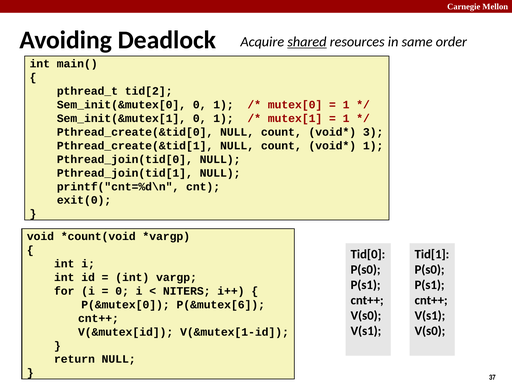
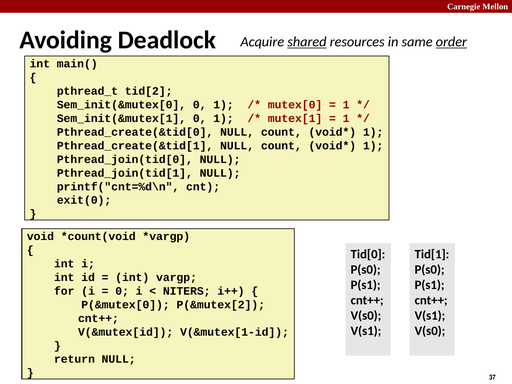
order underline: none -> present (451, 42)
3: 3 -> 1 (373, 132)
P(&mutex[6: P(&mutex[6 -> P(&mutex[2 (221, 305)
